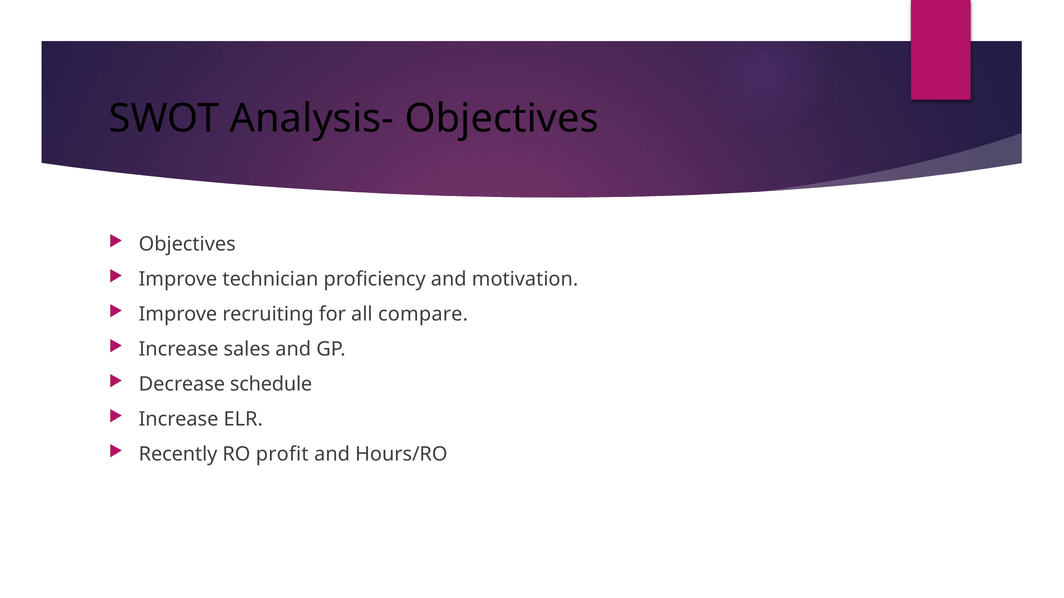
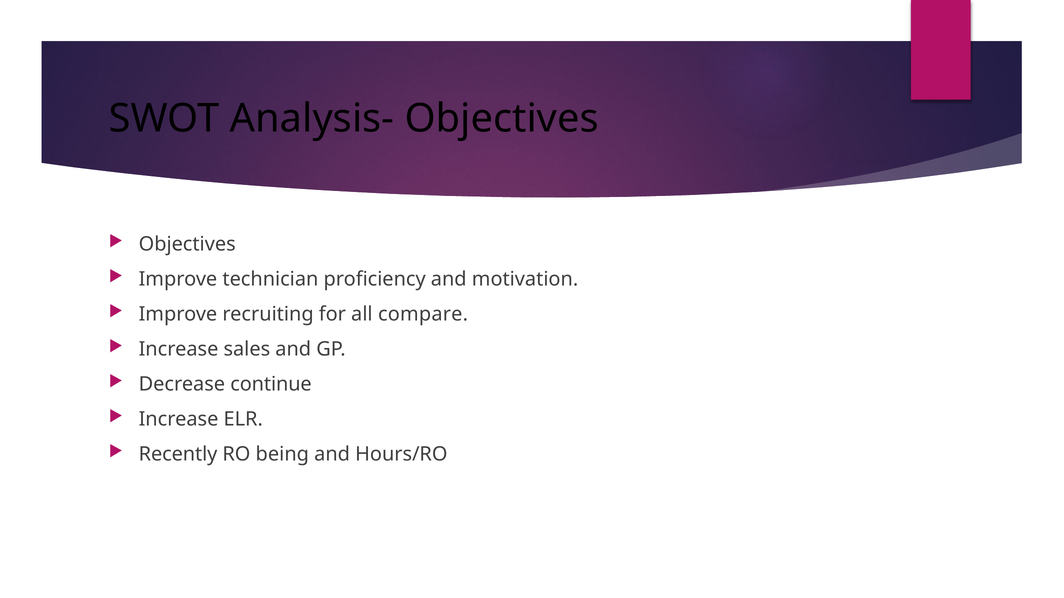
schedule: schedule -> continue (271, 385)
profit: profit -> being (282, 455)
